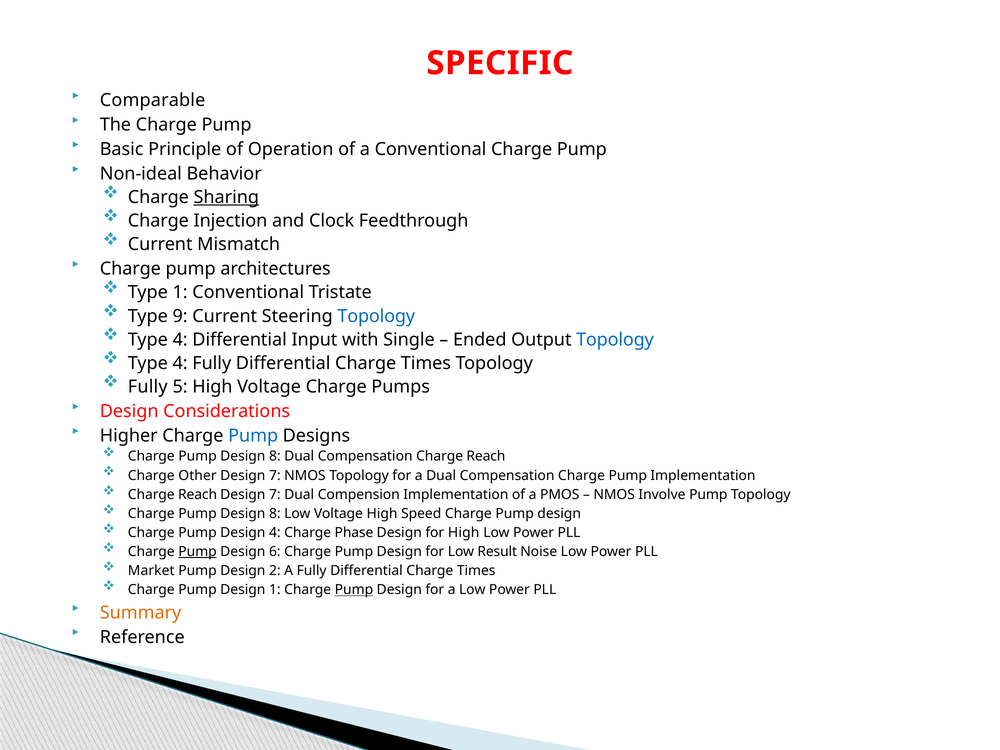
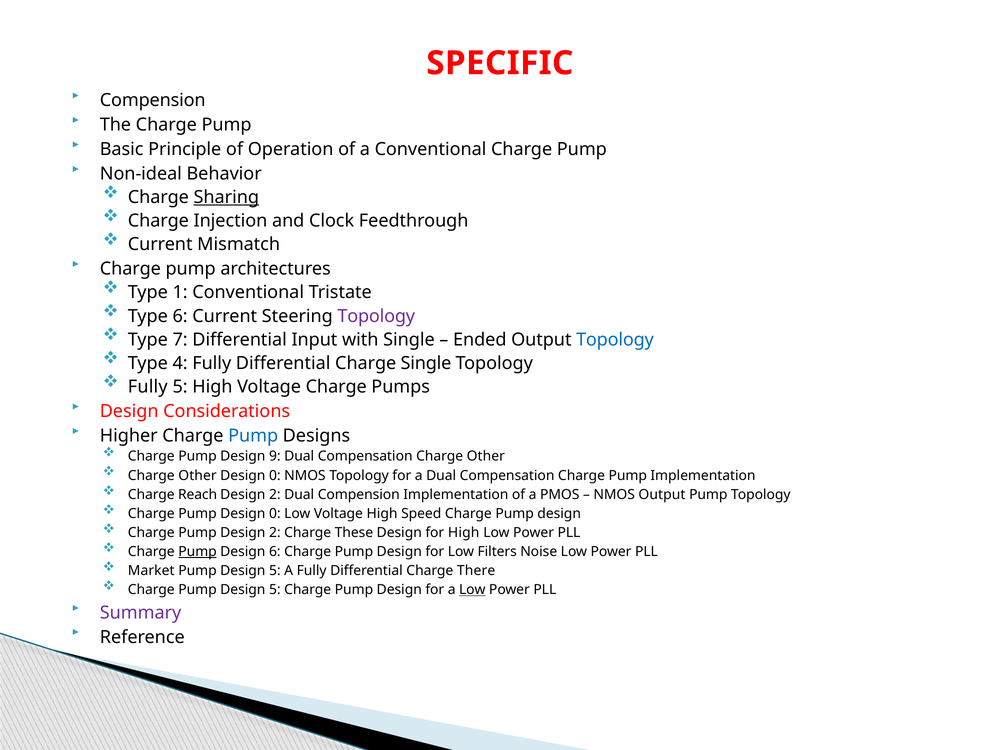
Comparable: Comparable -> Compension (153, 100)
Type 9: 9 -> 6 (180, 316)
Topology colour: blue -> purple (376, 316)
4: 4 -> 7 (180, 340)
Times: Times -> Single (426, 363)
8: 8 -> 9 (275, 456)
Compensation Charge Reach: Reach -> Other (486, 456)
7: 7 -> 0 (275, 475)
7: 7 -> 2 (275, 495)
NMOS Involve: Involve -> Output (662, 495)
8: 8 -> 0 (275, 514)
Pump Design 4: 4 -> 2 (275, 533)
Phase: Phase -> These (354, 533)
Result: Result -> Filters (497, 552)
2: 2 -> 5 (275, 571)
Times: Times -> There (476, 571)
Charge Pump Design 1: 1 -> 5 (275, 590)
Pump underline: present -> none (354, 590)
Low underline: none -> present (472, 590)
Summary colour: orange -> purple (141, 613)
